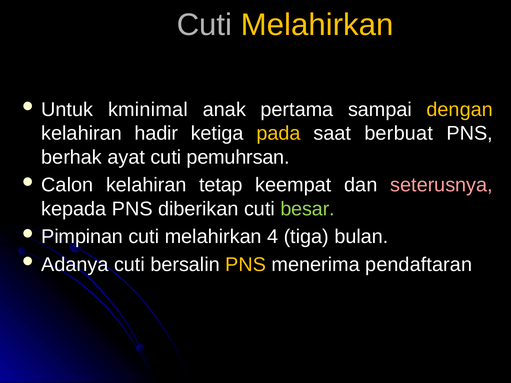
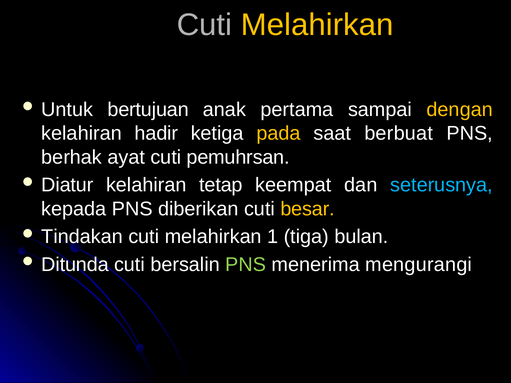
kminimal: kminimal -> bertujuan (148, 110)
Calon: Calon -> Diatur (67, 185)
seterusnya colour: pink -> light blue (442, 185)
besar colour: light green -> yellow (308, 209)
Pimpinan: Pimpinan -> Tindakan (82, 237)
4: 4 -> 1 (273, 237)
Adanya: Adanya -> Ditunda (75, 265)
PNS colour: yellow -> light green (246, 265)
pendaftaran: pendaftaran -> mengurangi (419, 265)
